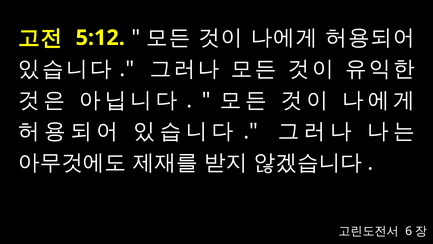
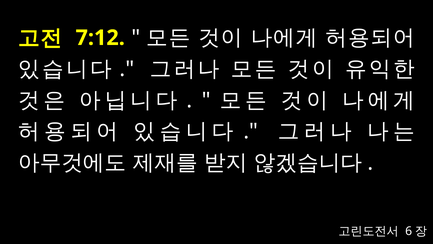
5:12: 5:12 -> 7:12 (100, 38)
